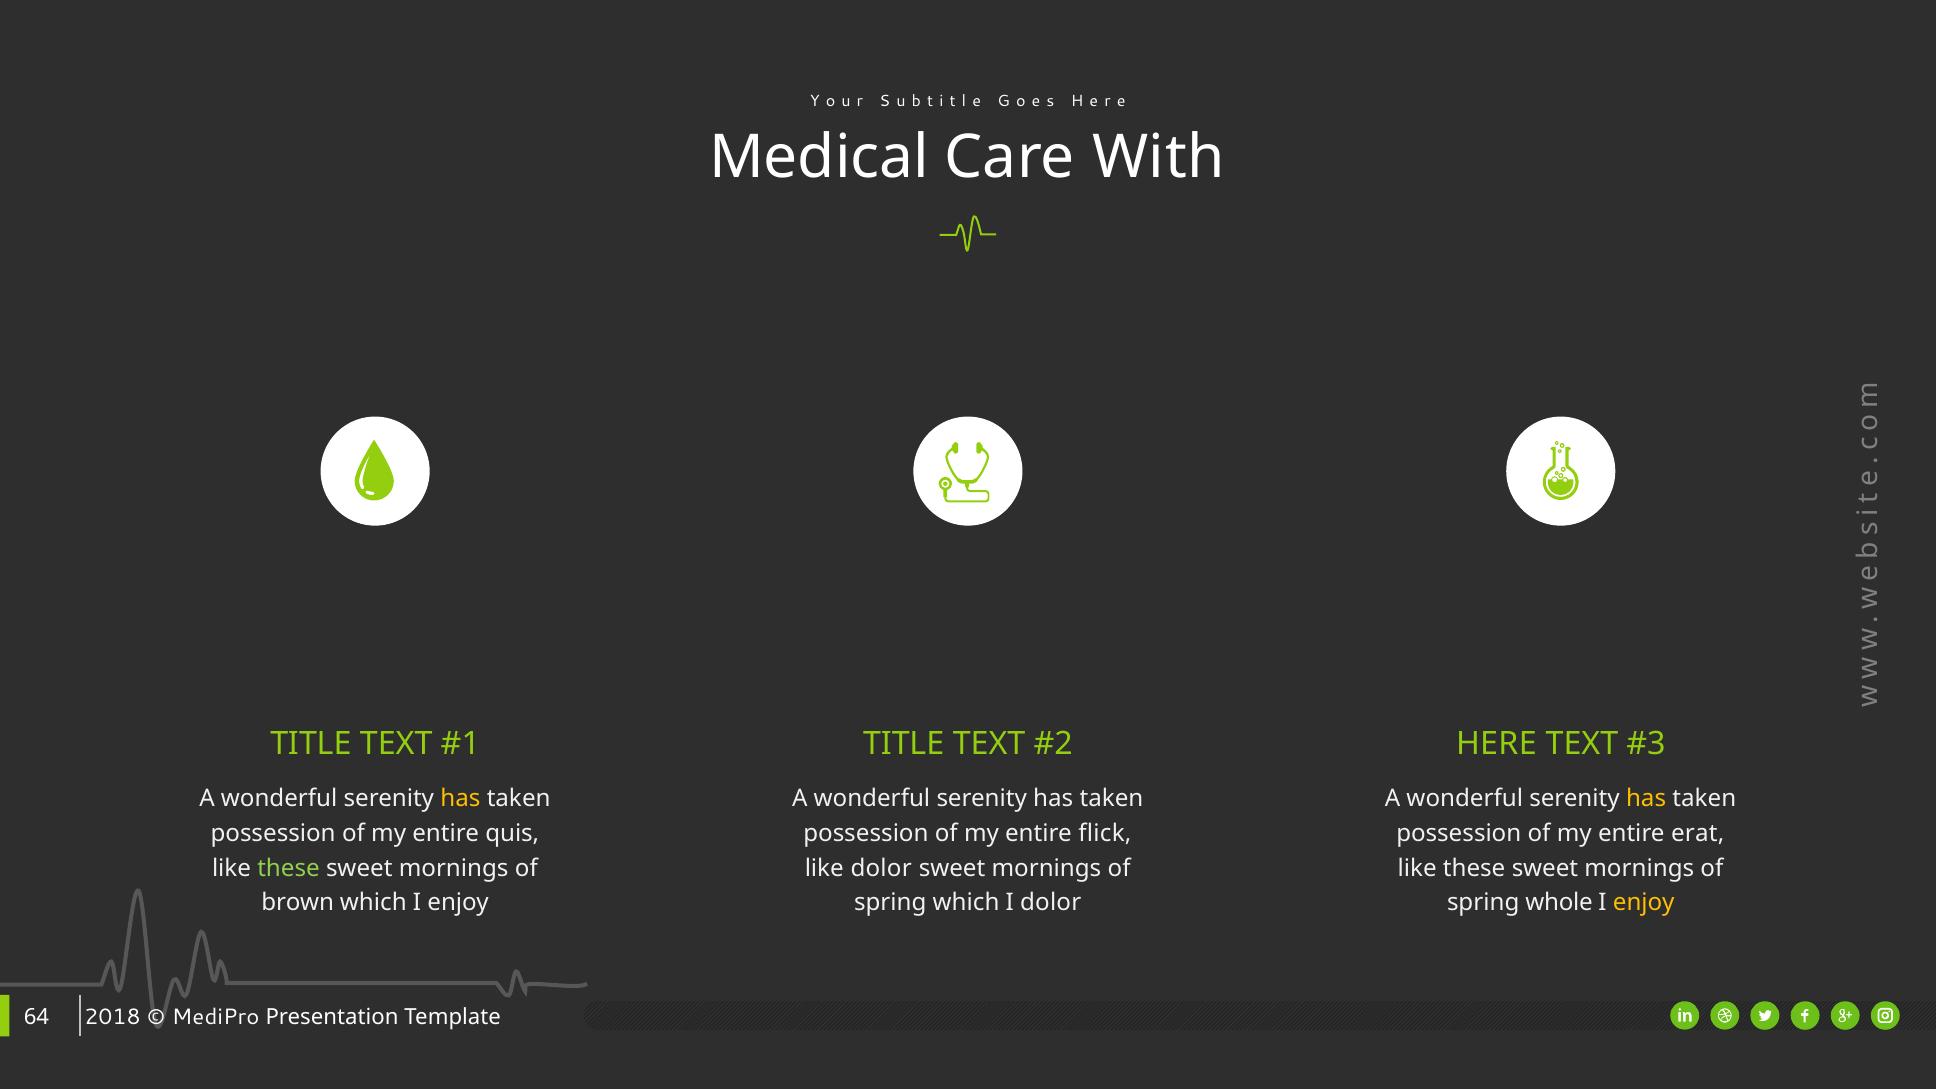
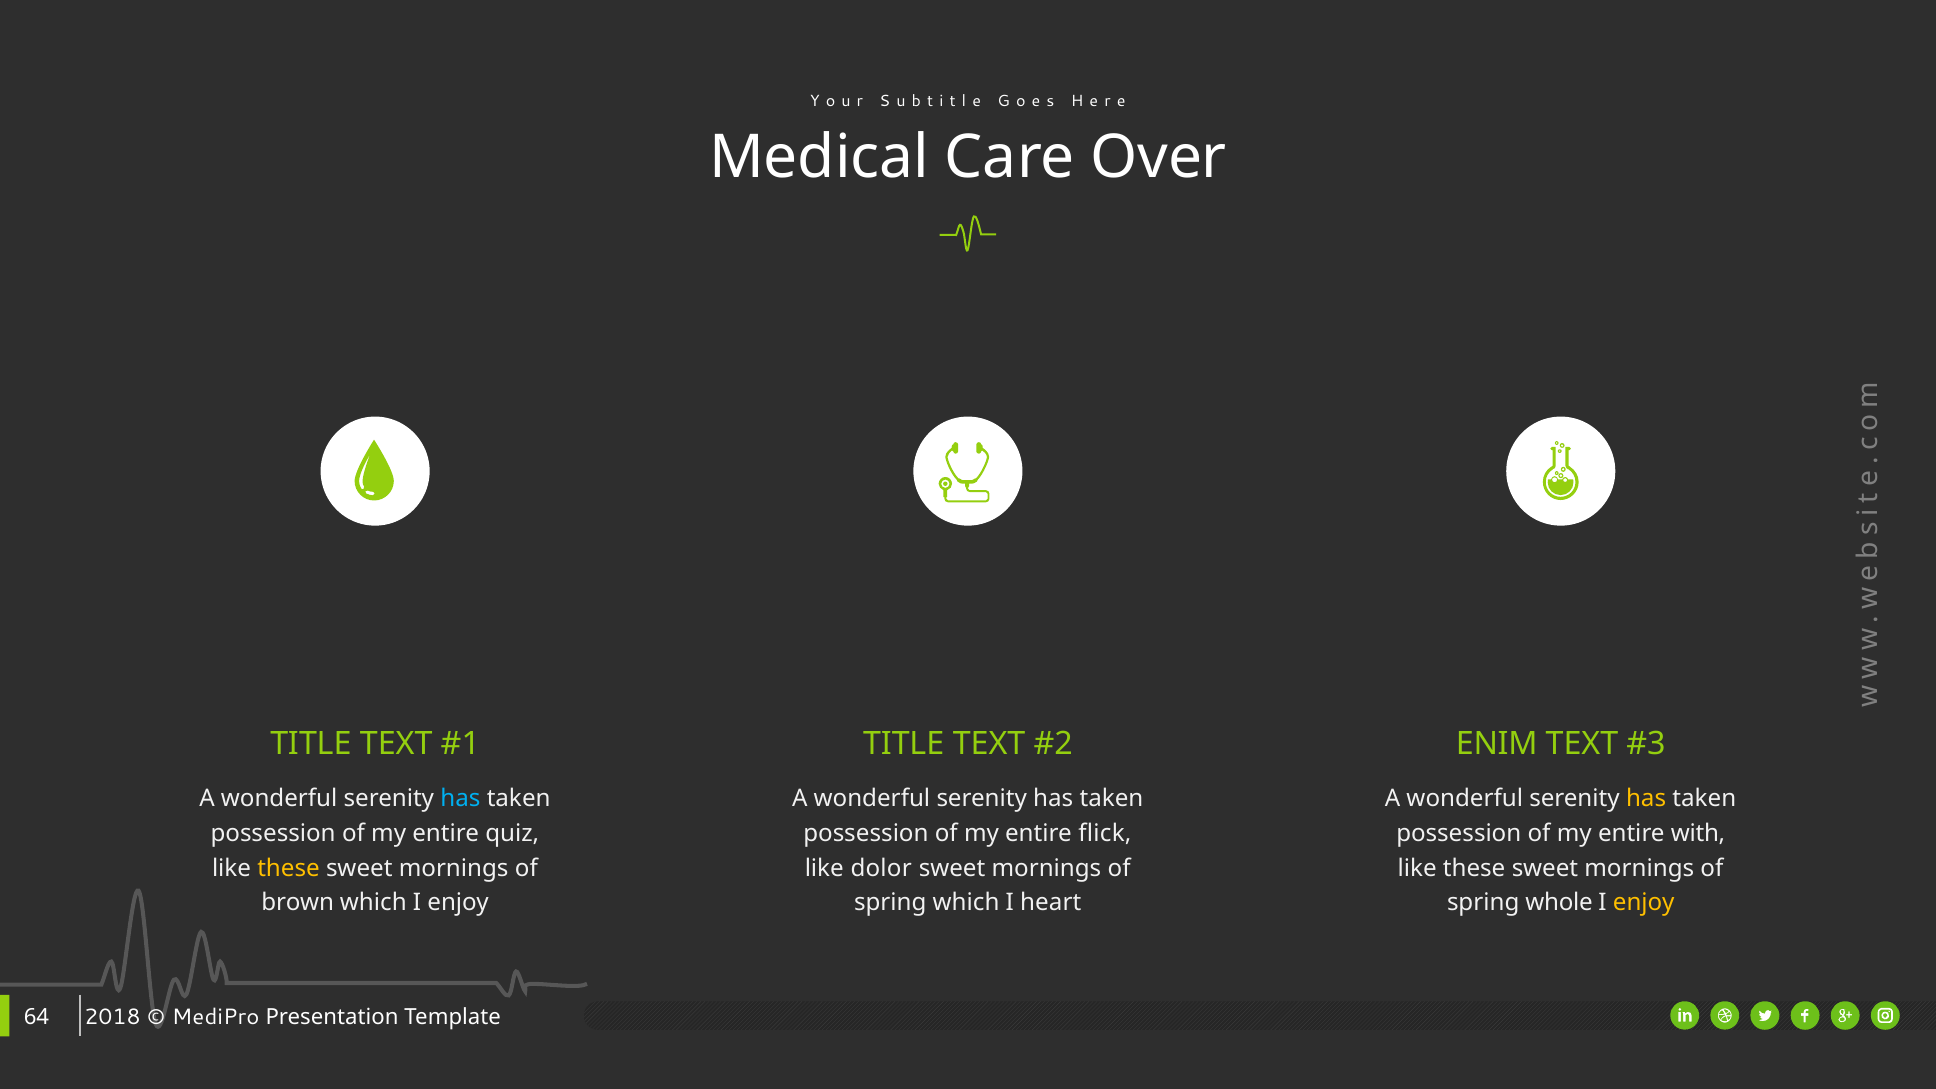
With: With -> Over (1159, 157)
HERE: HERE -> ENIM (1497, 744)
has colour: yellow -> light blue (460, 798)
quis: quis -> quiz (512, 833)
erat: erat -> with (1698, 833)
these colour: light green -> yellow (289, 868)
I dolor: dolor -> heart (1051, 903)
